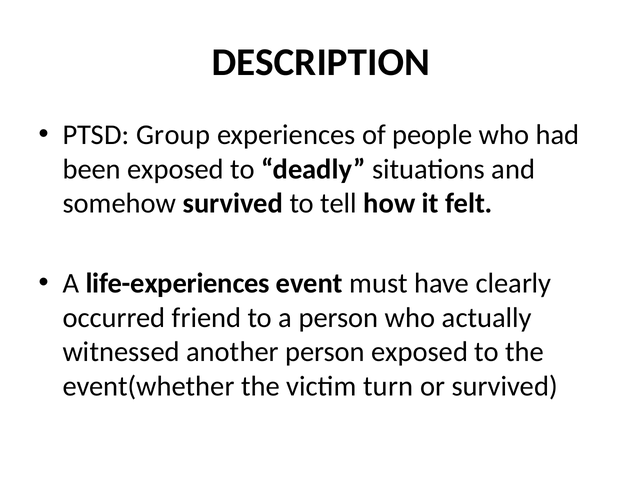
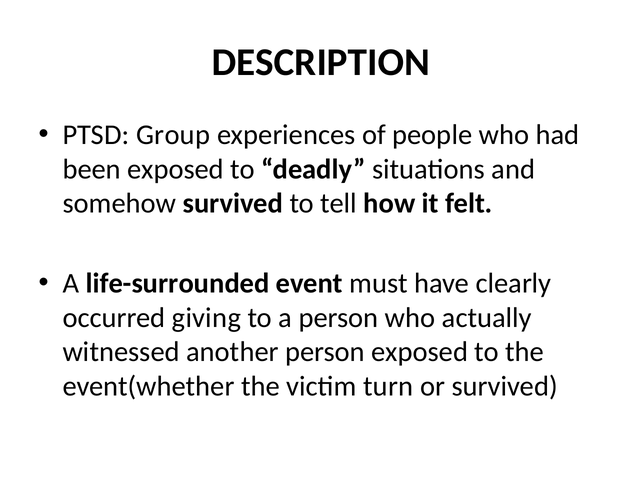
life-experiences: life-experiences -> life-surrounded (177, 283)
friend: friend -> giving (206, 317)
